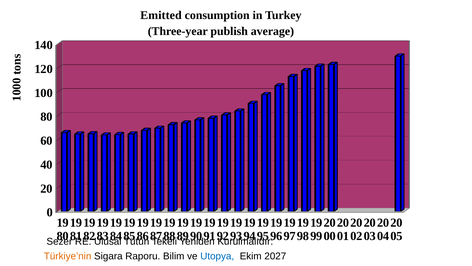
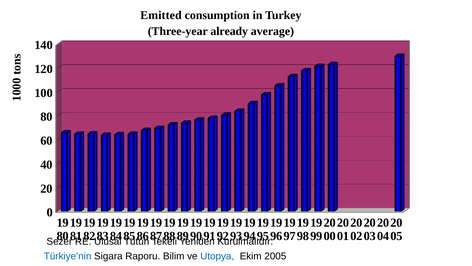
publish: publish -> already (229, 31)
Türkiye’nin colour: orange -> blue (68, 256)
2027: 2027 -> 2005 (275, 256)
